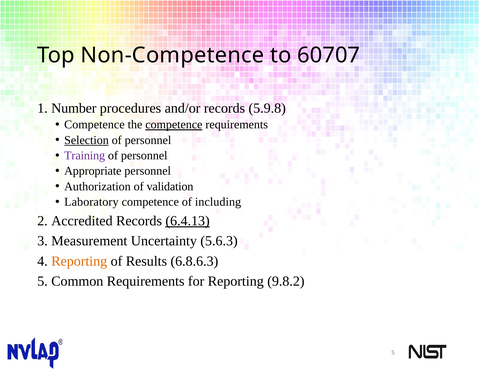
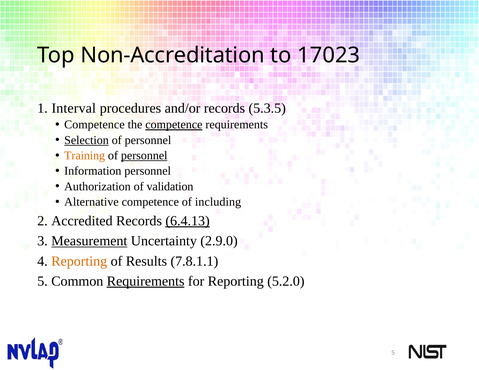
Non-Competence: Non-Competence -> Non-Accreditation (173, 55)
60707: 60707 -> 17023 (329, 55)
Number: Number -> Interval (74, 108)
5.9.8: 5.9.8 -> 5.3.5 (267, 108)
Training colour: purple -> orange (85, 156)
personnel underline: none -> present (144, 156)
Appropriate: Appropriate -> Information (93, 171)
Laboratory: Laboratory -> Alternative (91, 202)
Measurement underline: none -> present (89, 241)
5.6.3: 5.6.3 -> 2.9.0 (219, 241)
6.8.6.3: 6.8.6.3 -> 7.8.1.1 (194, 261)
Requirements underline: none -> present (146, 281)
9.8.2: 9.8.2 -> 5.2.0 (286, 281)
